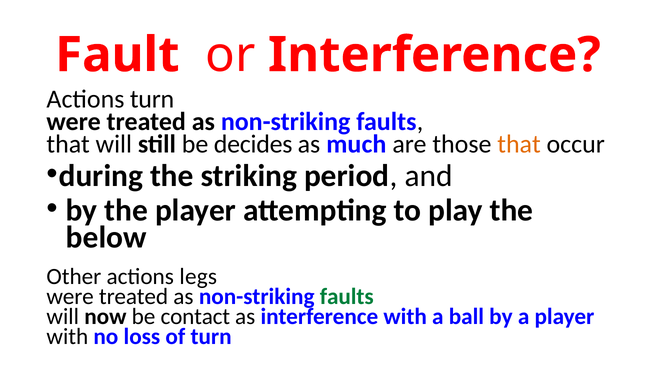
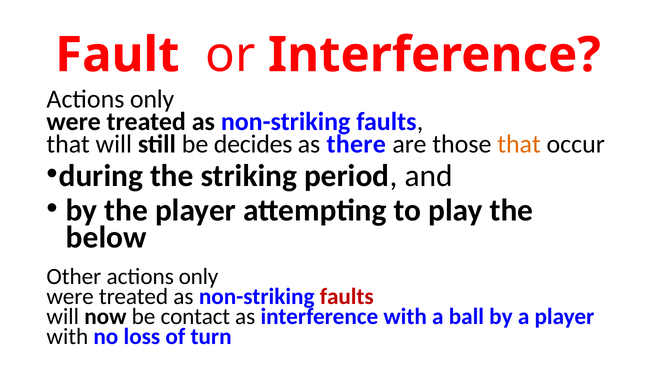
turn: turn -> only (152, 99)
much: much -> there (356, 144)
Other actions legs: legs -> only (198, 277)
faults colour: green -> red (347, 297)
